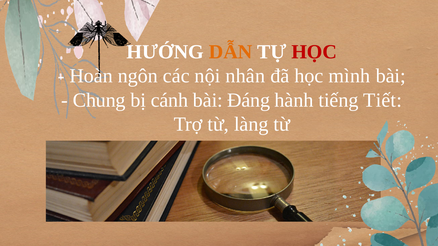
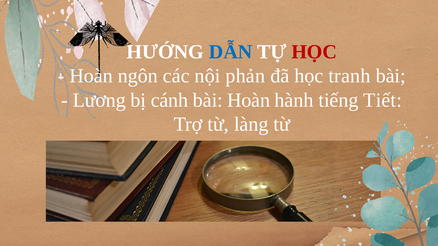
DẪN colour: orange -> blue (231, 52)
nhân: nhân -> phản (245, 76)
mình: mình -> tranh (349, 76)
Chung: Chung -> Lương (99, 100)
bài Đáng: Đáng -> Hoàn (249, 100)
